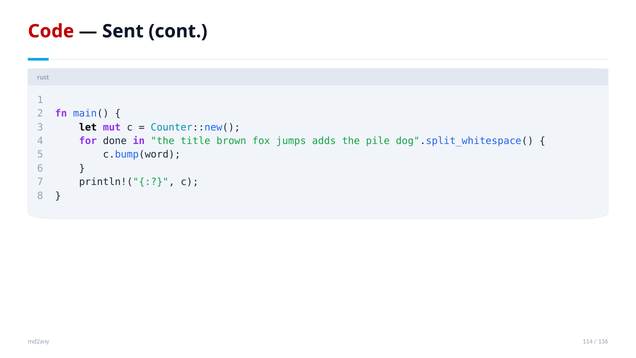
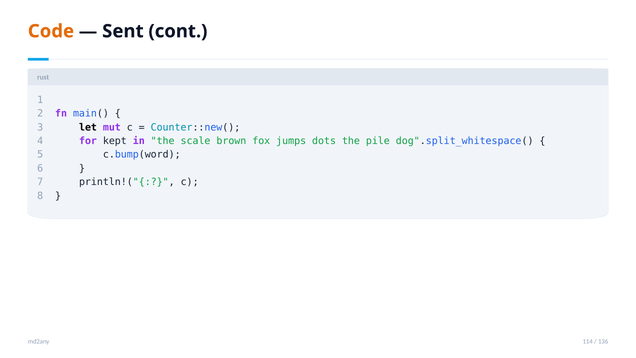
Code colour: red -> orange (51, 31)
done: done -> kept (115, 141)
title: title -> scale (196, 141)
adds: adds -> dots (324, 141)
